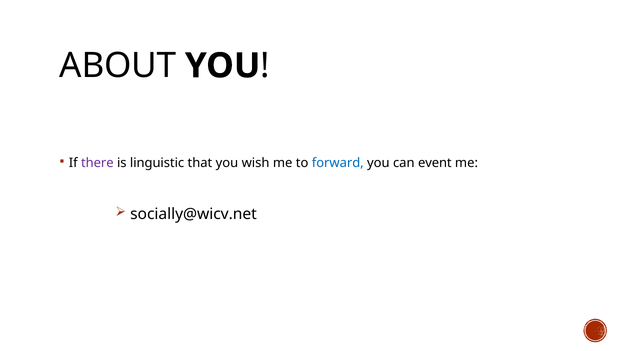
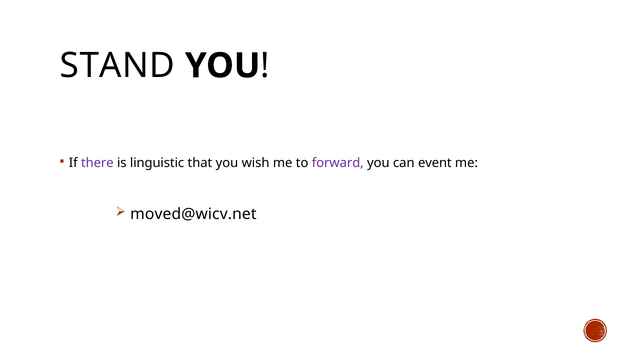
ABOUT: ABOUT -> STAND (117, 66)
forward colour: blue -> purple (338, 163)
socially@wicv.net: socially@wicv.net -> moved@wicv.net (193, 214)
